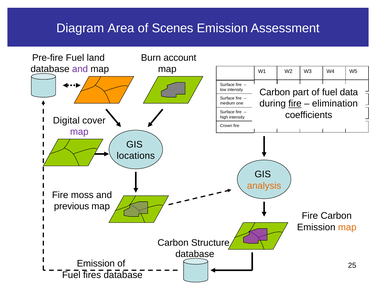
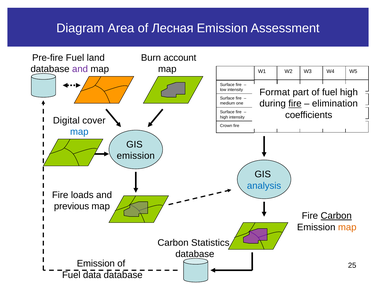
Scenes: Scenes -> Лесная (173, 28)
Carbon: Carbon -> Format (275, 92)
fuel data: data -> high (349, 92)
map colour: purple -> blue (79, 132)
locations: locations -> emission (136, 156)
analysis colour: orange -> blue (264, 186)
moss: moss -> loads (82, 195)
Carbon underline: none -> present (336, 216)
Structure: Structure -> Statistics (210, 243)
fires: fires -> data (92, 275)
